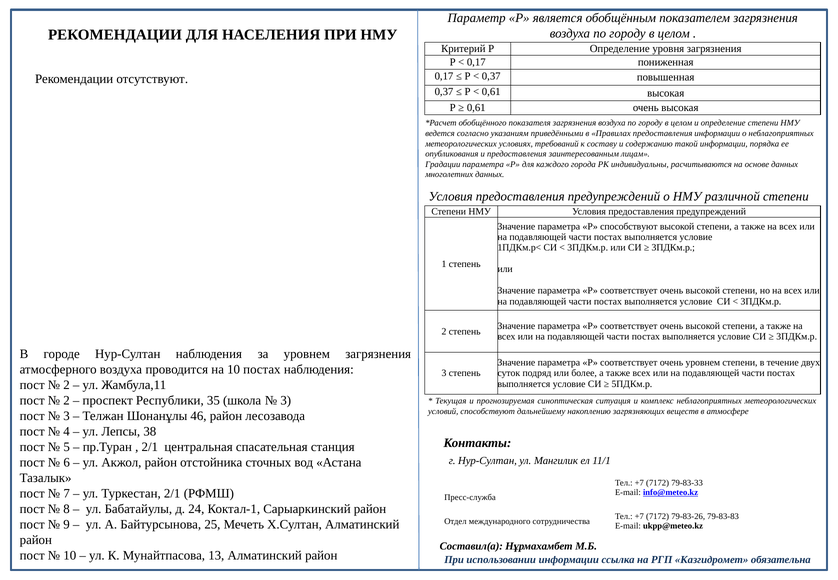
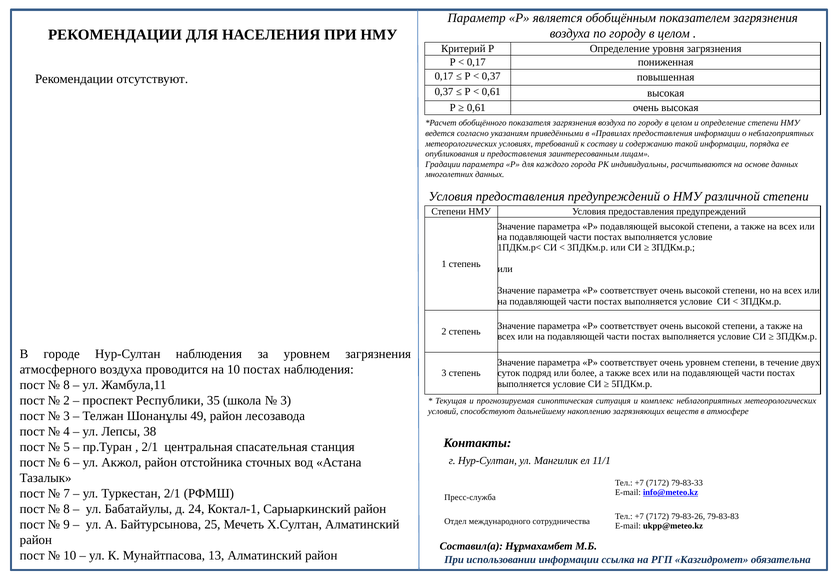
Р способствуют: способствуют -> подавляющей (629, 226)
2: 2 -> 8 (67, 385)
46: 46 -> 49 (199, 416)
